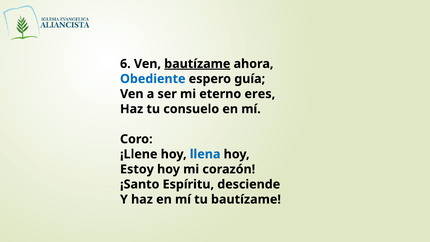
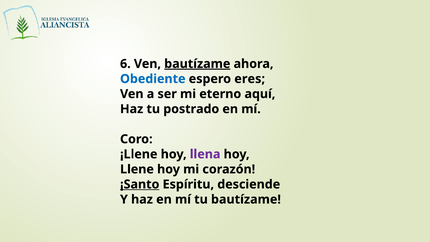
guía: guía -> eres (250, 79)
eres: eres -> aquí (260, 94)
consuelo: consuelo -> postrado (191, 109)
llena colour: blue -> purple (205, 154)
Estoy: Estoy -> Llene (137, 169)
¡Santo underline: none -> present (140, 184)
